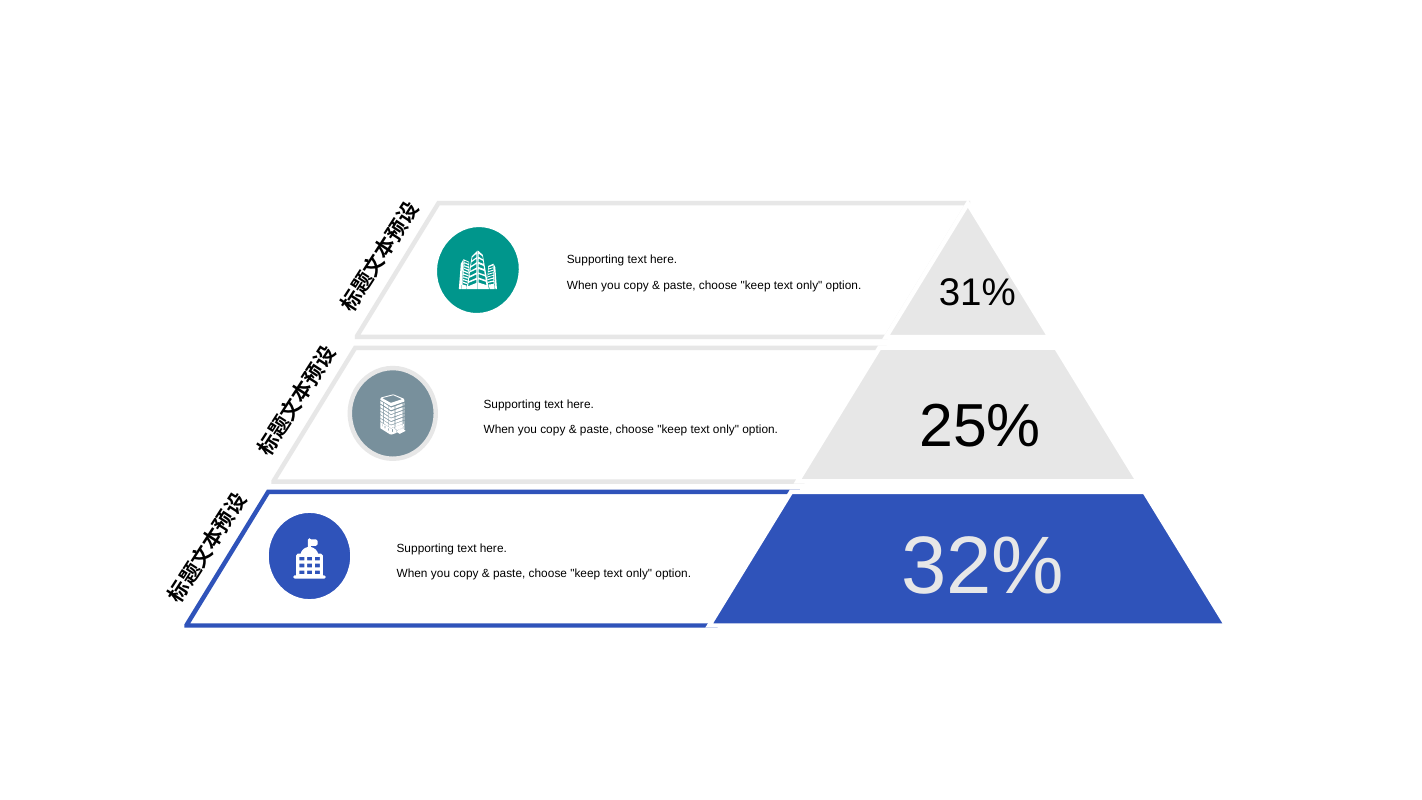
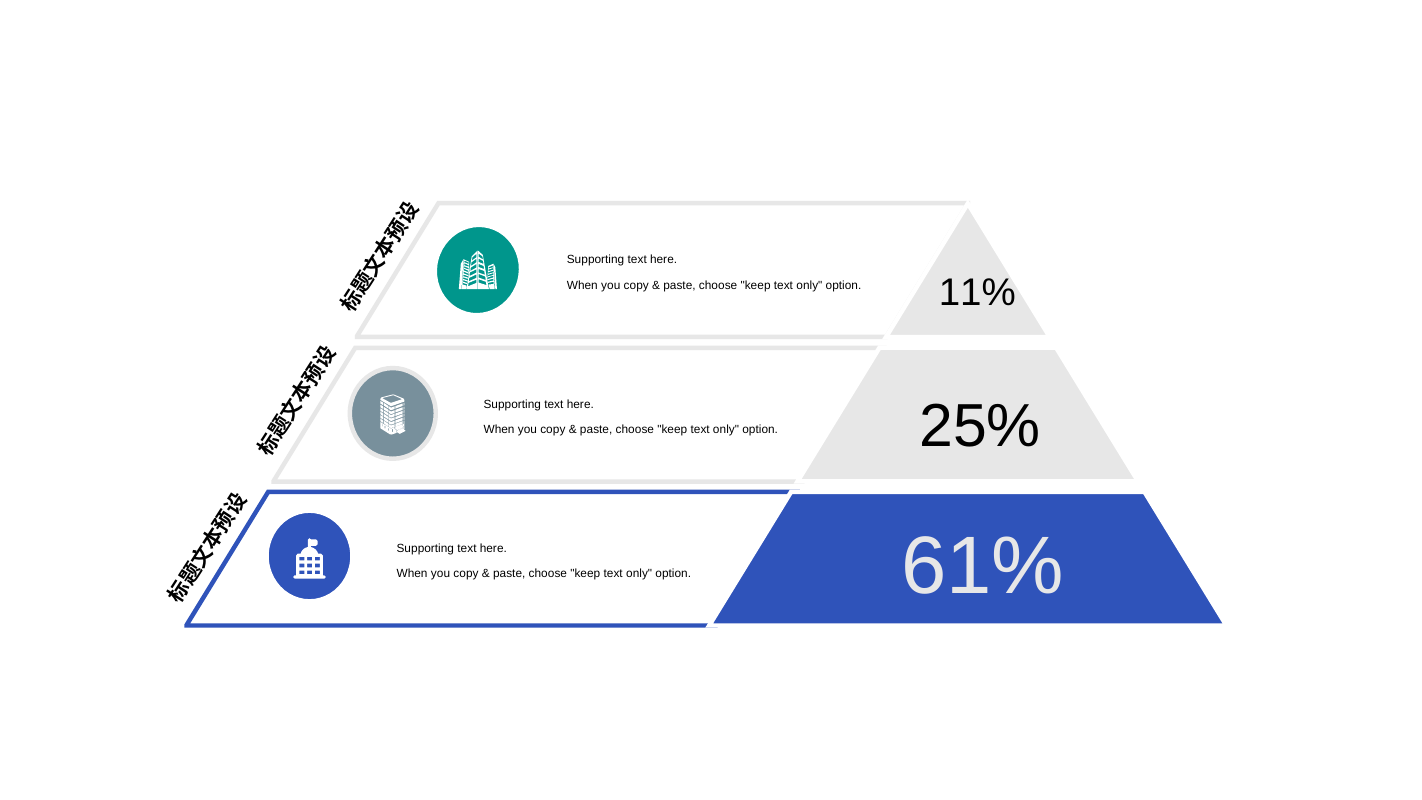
31%: 31% -> 11% (977, 293)
32%: 32% -> 61% (983, 567)
